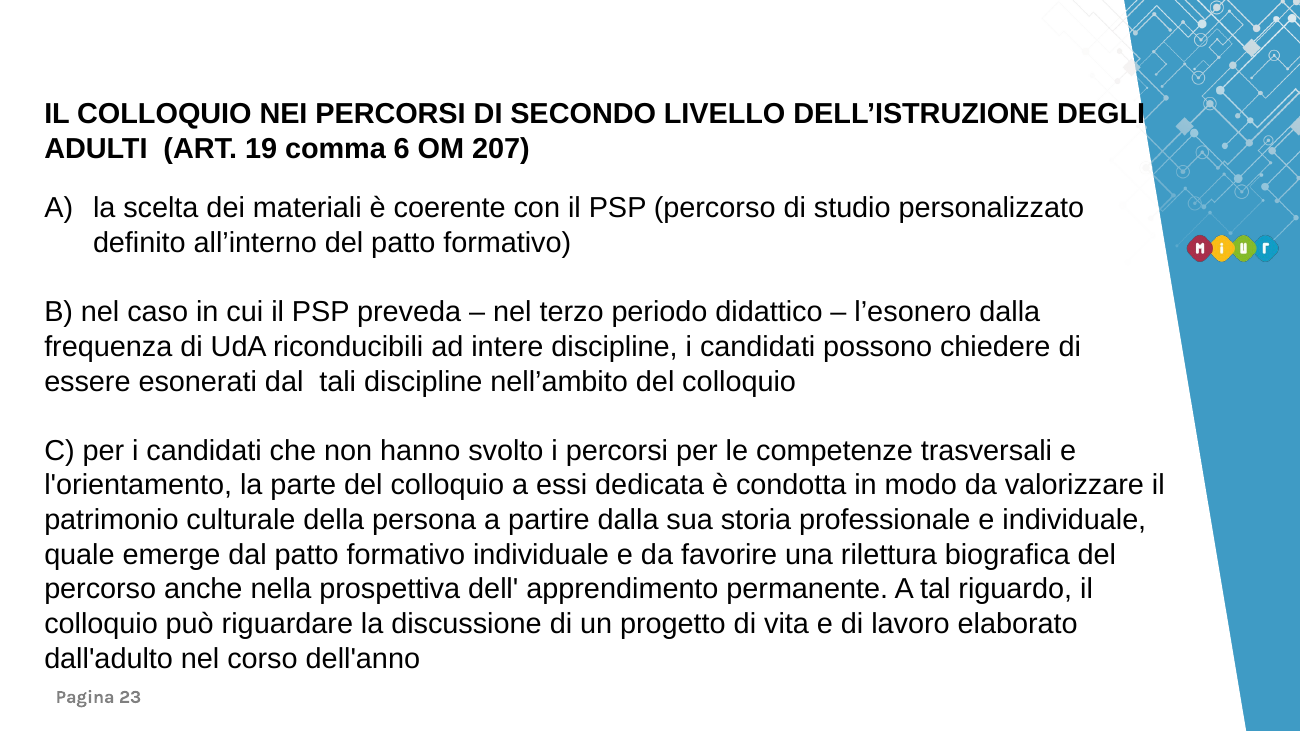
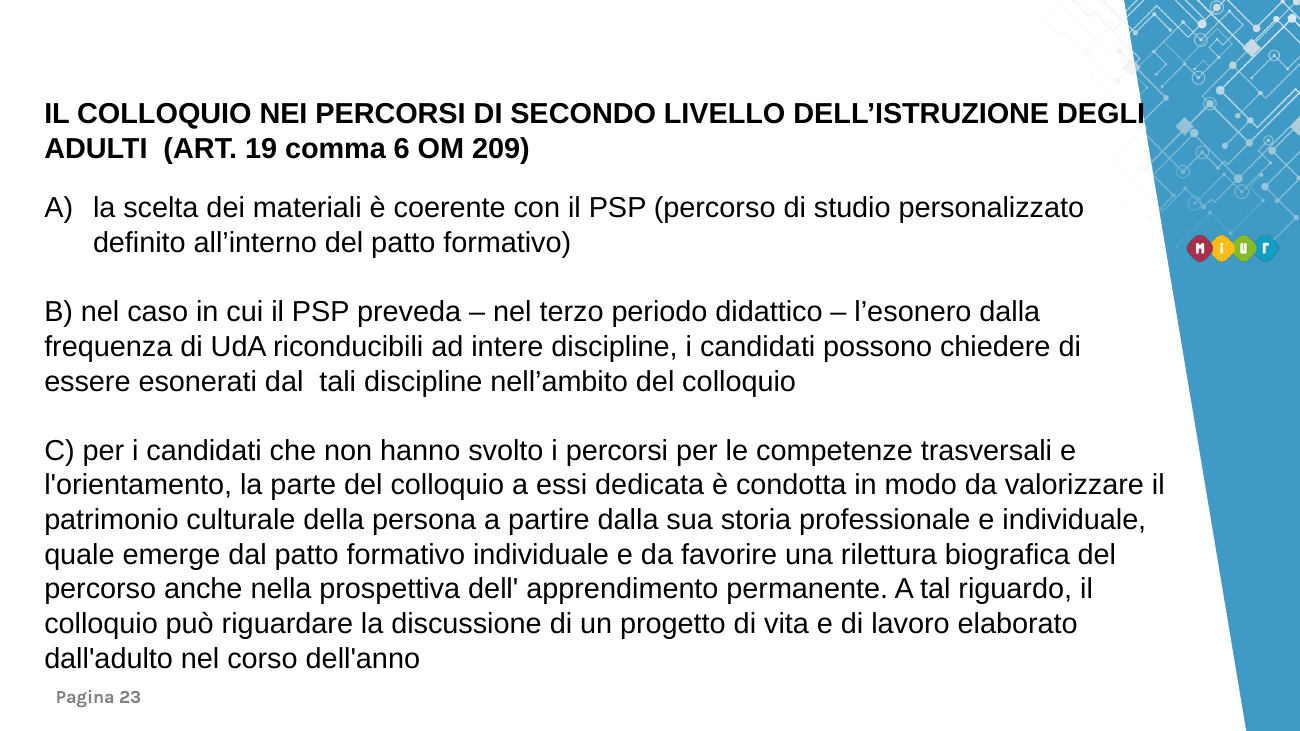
207: 207 -> 209 (501, 149)
